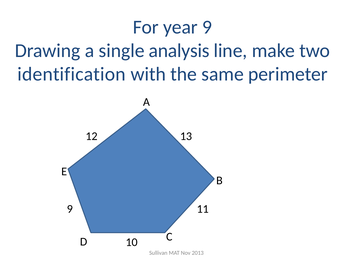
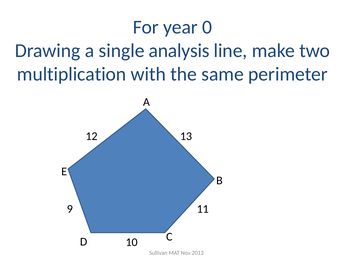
year 9: 9 -> 0 (207, 27)
identification: identification -> multiplication (72, 74)
